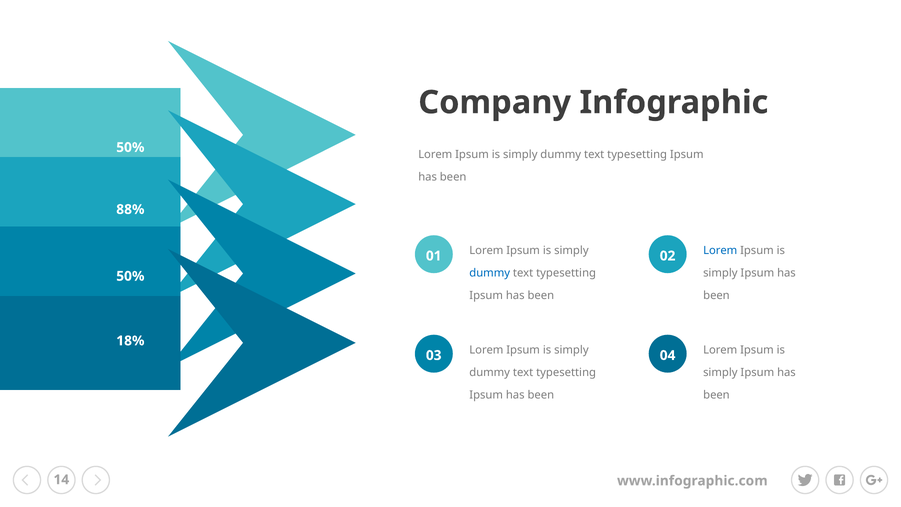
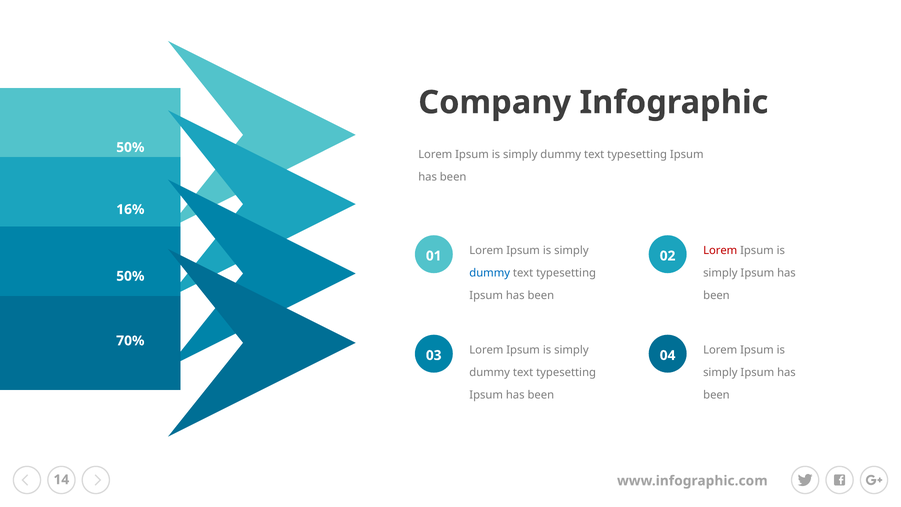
88%: 88% -> 16% (130, 209)
Lorem colour: blue -> red (720, 250)
18%: 18% -> 70% (130, 341)
